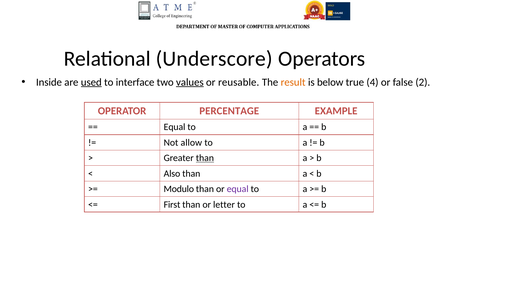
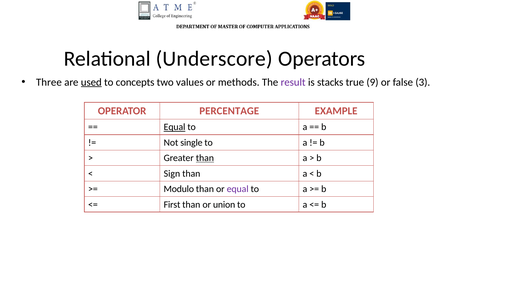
Inside: Inside -> Three (49, 82)
interface: interface -> concepts (135, 82)
values underline: present -> none (190, 82)
reusable: reusable -> methods (239, 82)
result colour: orange -> purple (293, 82)
below: below -> stacks (330, 82)
4: 4 -> 9 (372, 82)
2: 2 -> 3 (423, 82)
Equal underline: none -> present (175, 127)
allow: allow -> single (191, 143)
Also: Also -> Sign (172, 174)
letter: letter -> union (224, 205)
